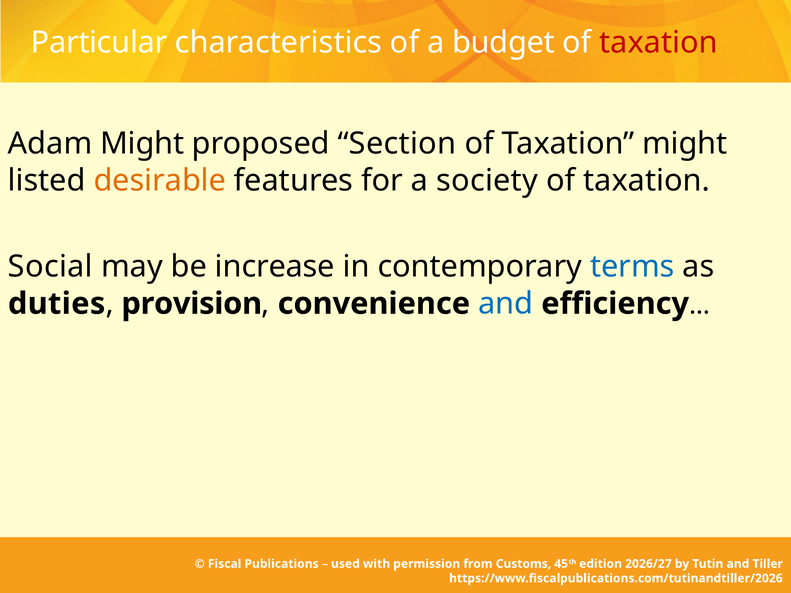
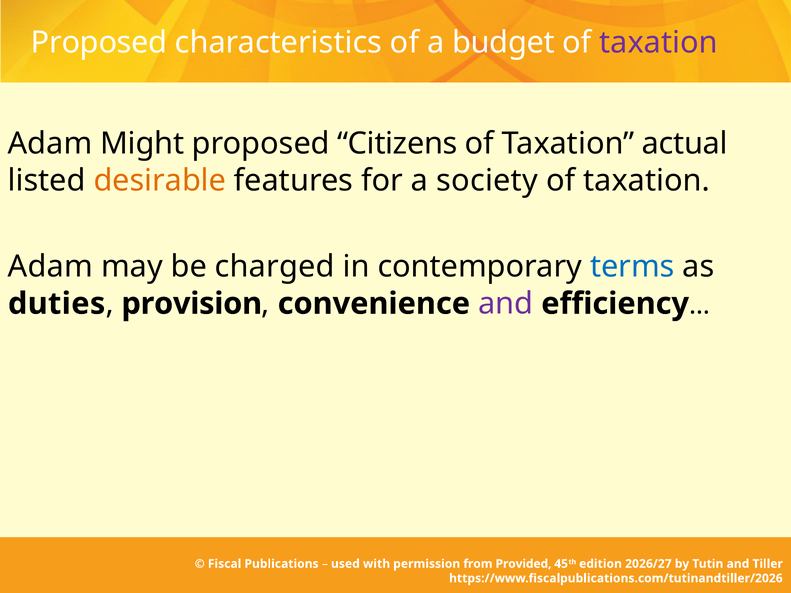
Particular: Particular -> Proposed (99, 43)
taxation colour: red -> purple (659, 43)
Section: Section -> Citizens (397, 144)
Taxation might: might -> actual (685, 144)
Social: Social -> Adam (51, 267)
increase: increase -> charged (275, 267)
and colour: blue -> purple (506, 304)
Customs: Customs -> Provided (523, 564)
